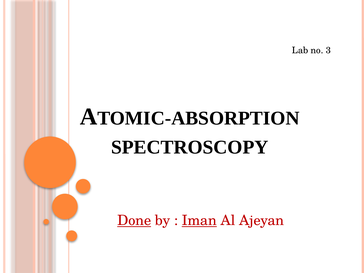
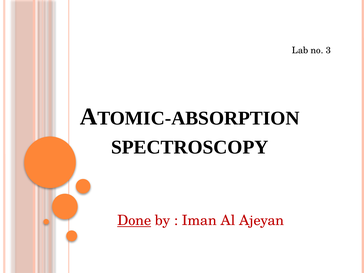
Iman underline: present -> none (199, 221)
